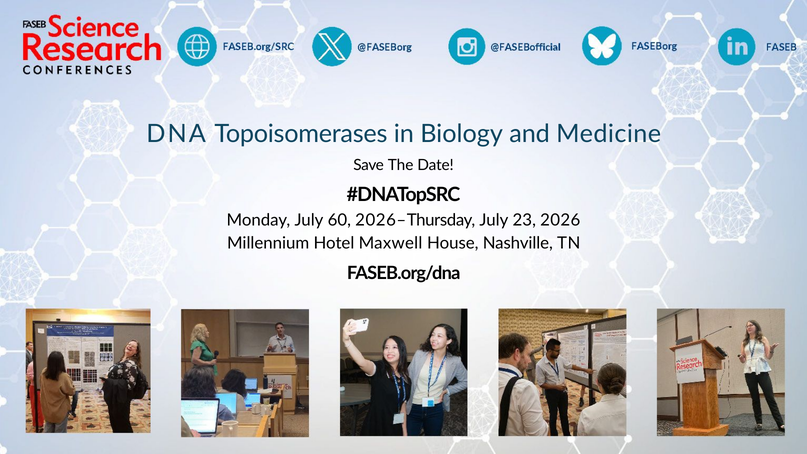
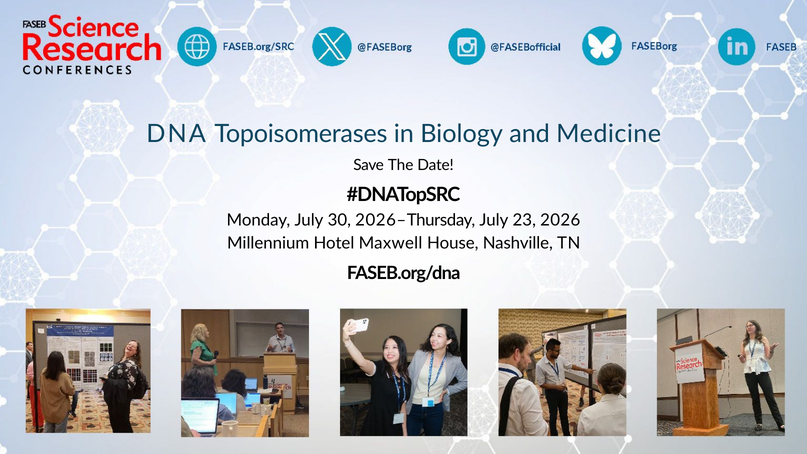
60: 60 -> 30 (339, 220)
